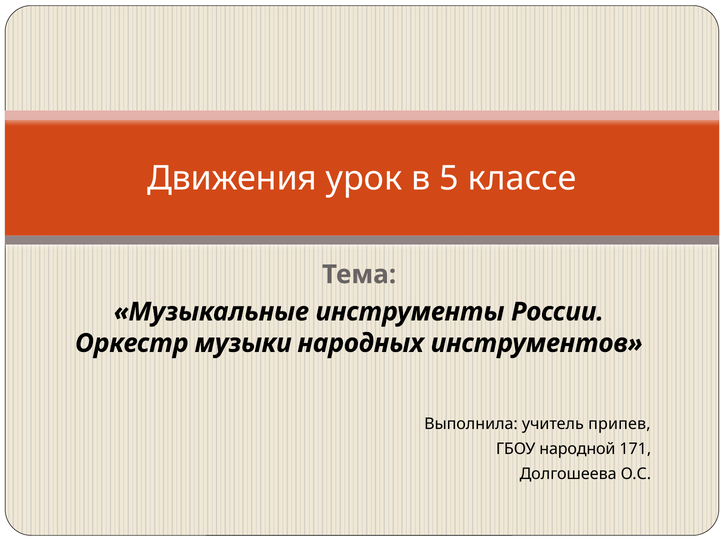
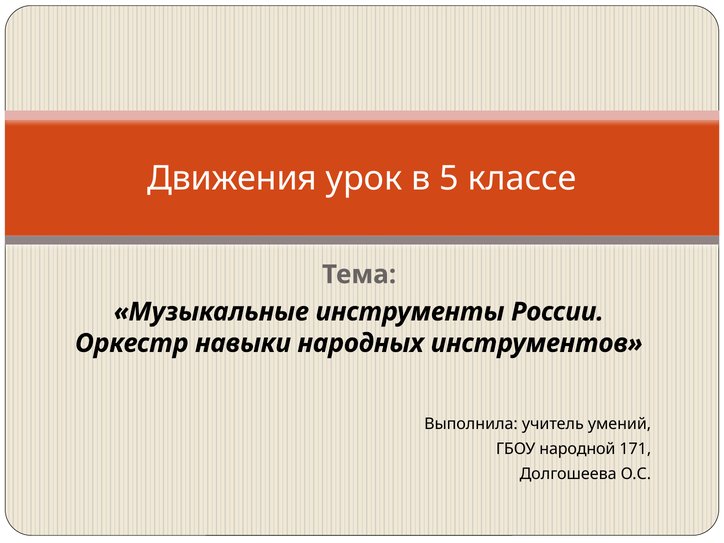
музыки: музыки -> навыки (243, 343)
припев: припев -> умений (620, 424)
